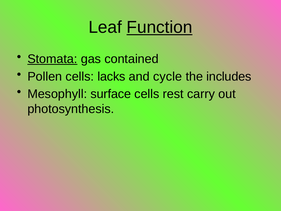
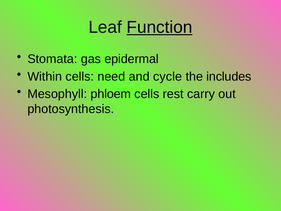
Stomata underline: present -> none (52, 59)
contained: contained -> epidermal (132, 59)
Pollen: Pollen -> Within (45, 76)
lacks: lacks -> need (111, 76)
surface: surface -> phloem (111, 94)
